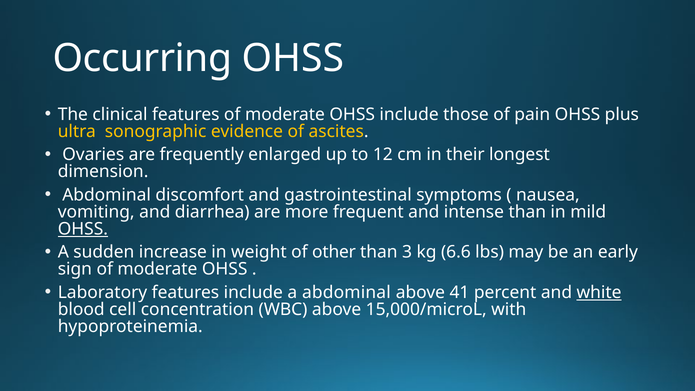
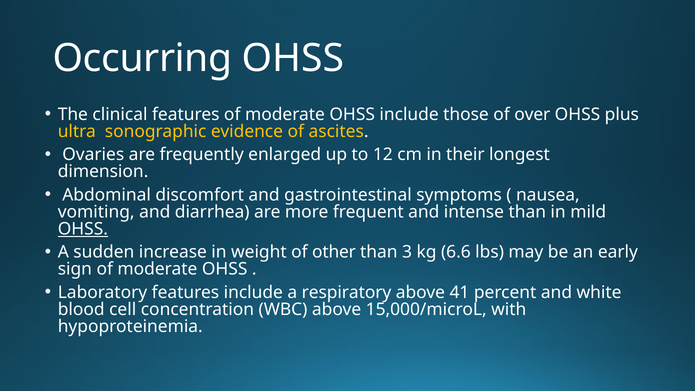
pain: pain -> over (532, 114)
a abdominal: abdominal -> respiratory (346, 292)
white underline: present -> none (599, 292)
